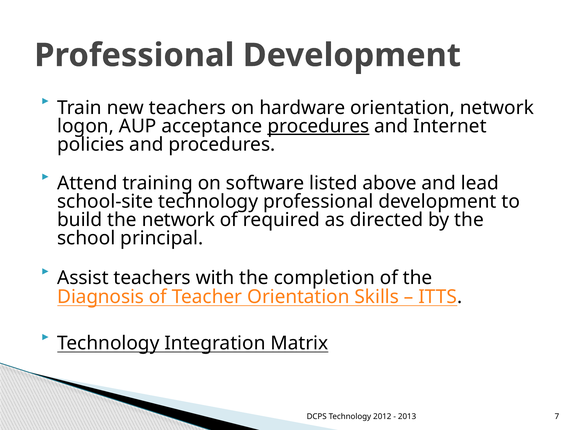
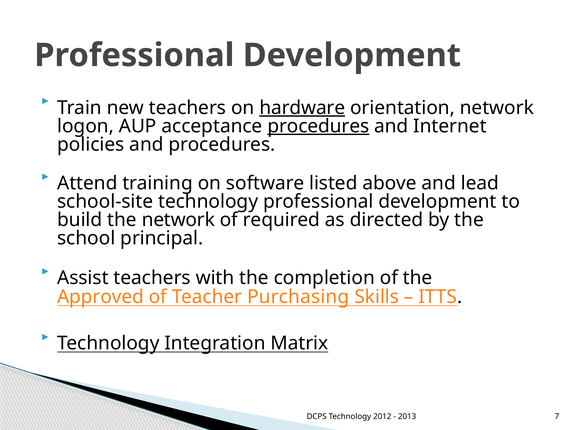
hardware underline: none -> present (302, 108)
Diagnosis: Diagnosis -> Approved (101, 297)
Teacher Orientation: Orientation -> Purchasing (298, 297)
